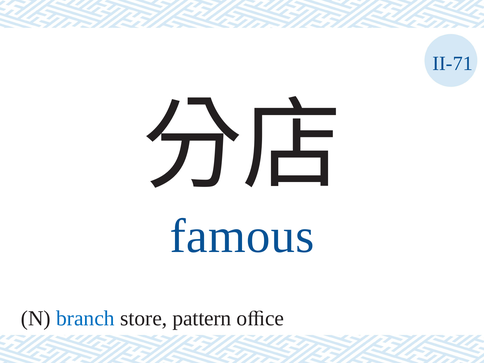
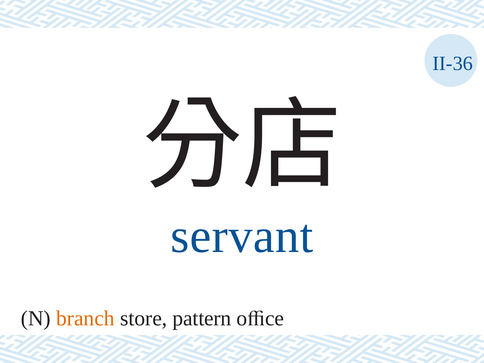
II-71: II-71 -> II-36 (453, 63)
famous: famous -> servant (242, 236)
branch colour: blue -> orange (85, 318)
